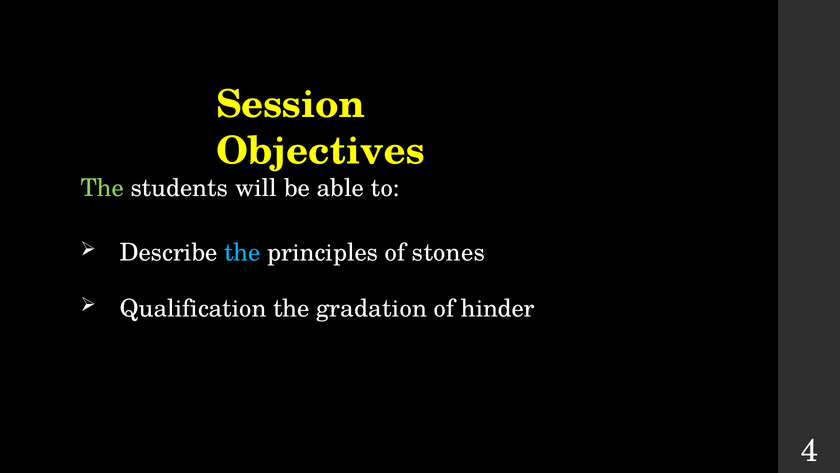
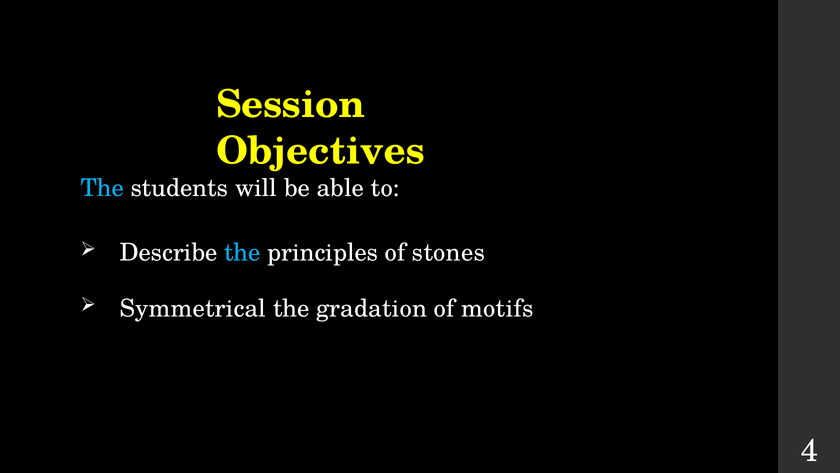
The colour: light green -> light blue (102, 188)
Qualification: Qualification -> Symmetrical (193, 308)
hinder: hinder -> motifs (497, 308)
